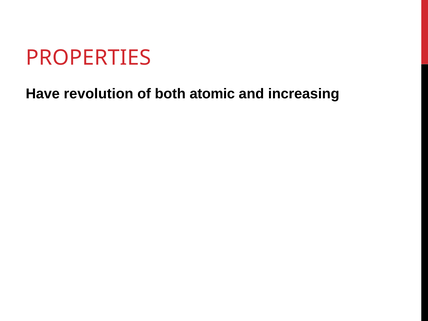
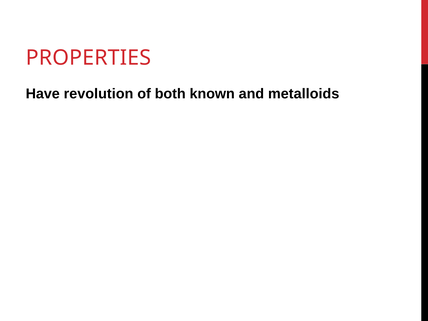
atomic: atomic -> known (212, 94)
increasing: increasing -> metalloids (304, 94)
